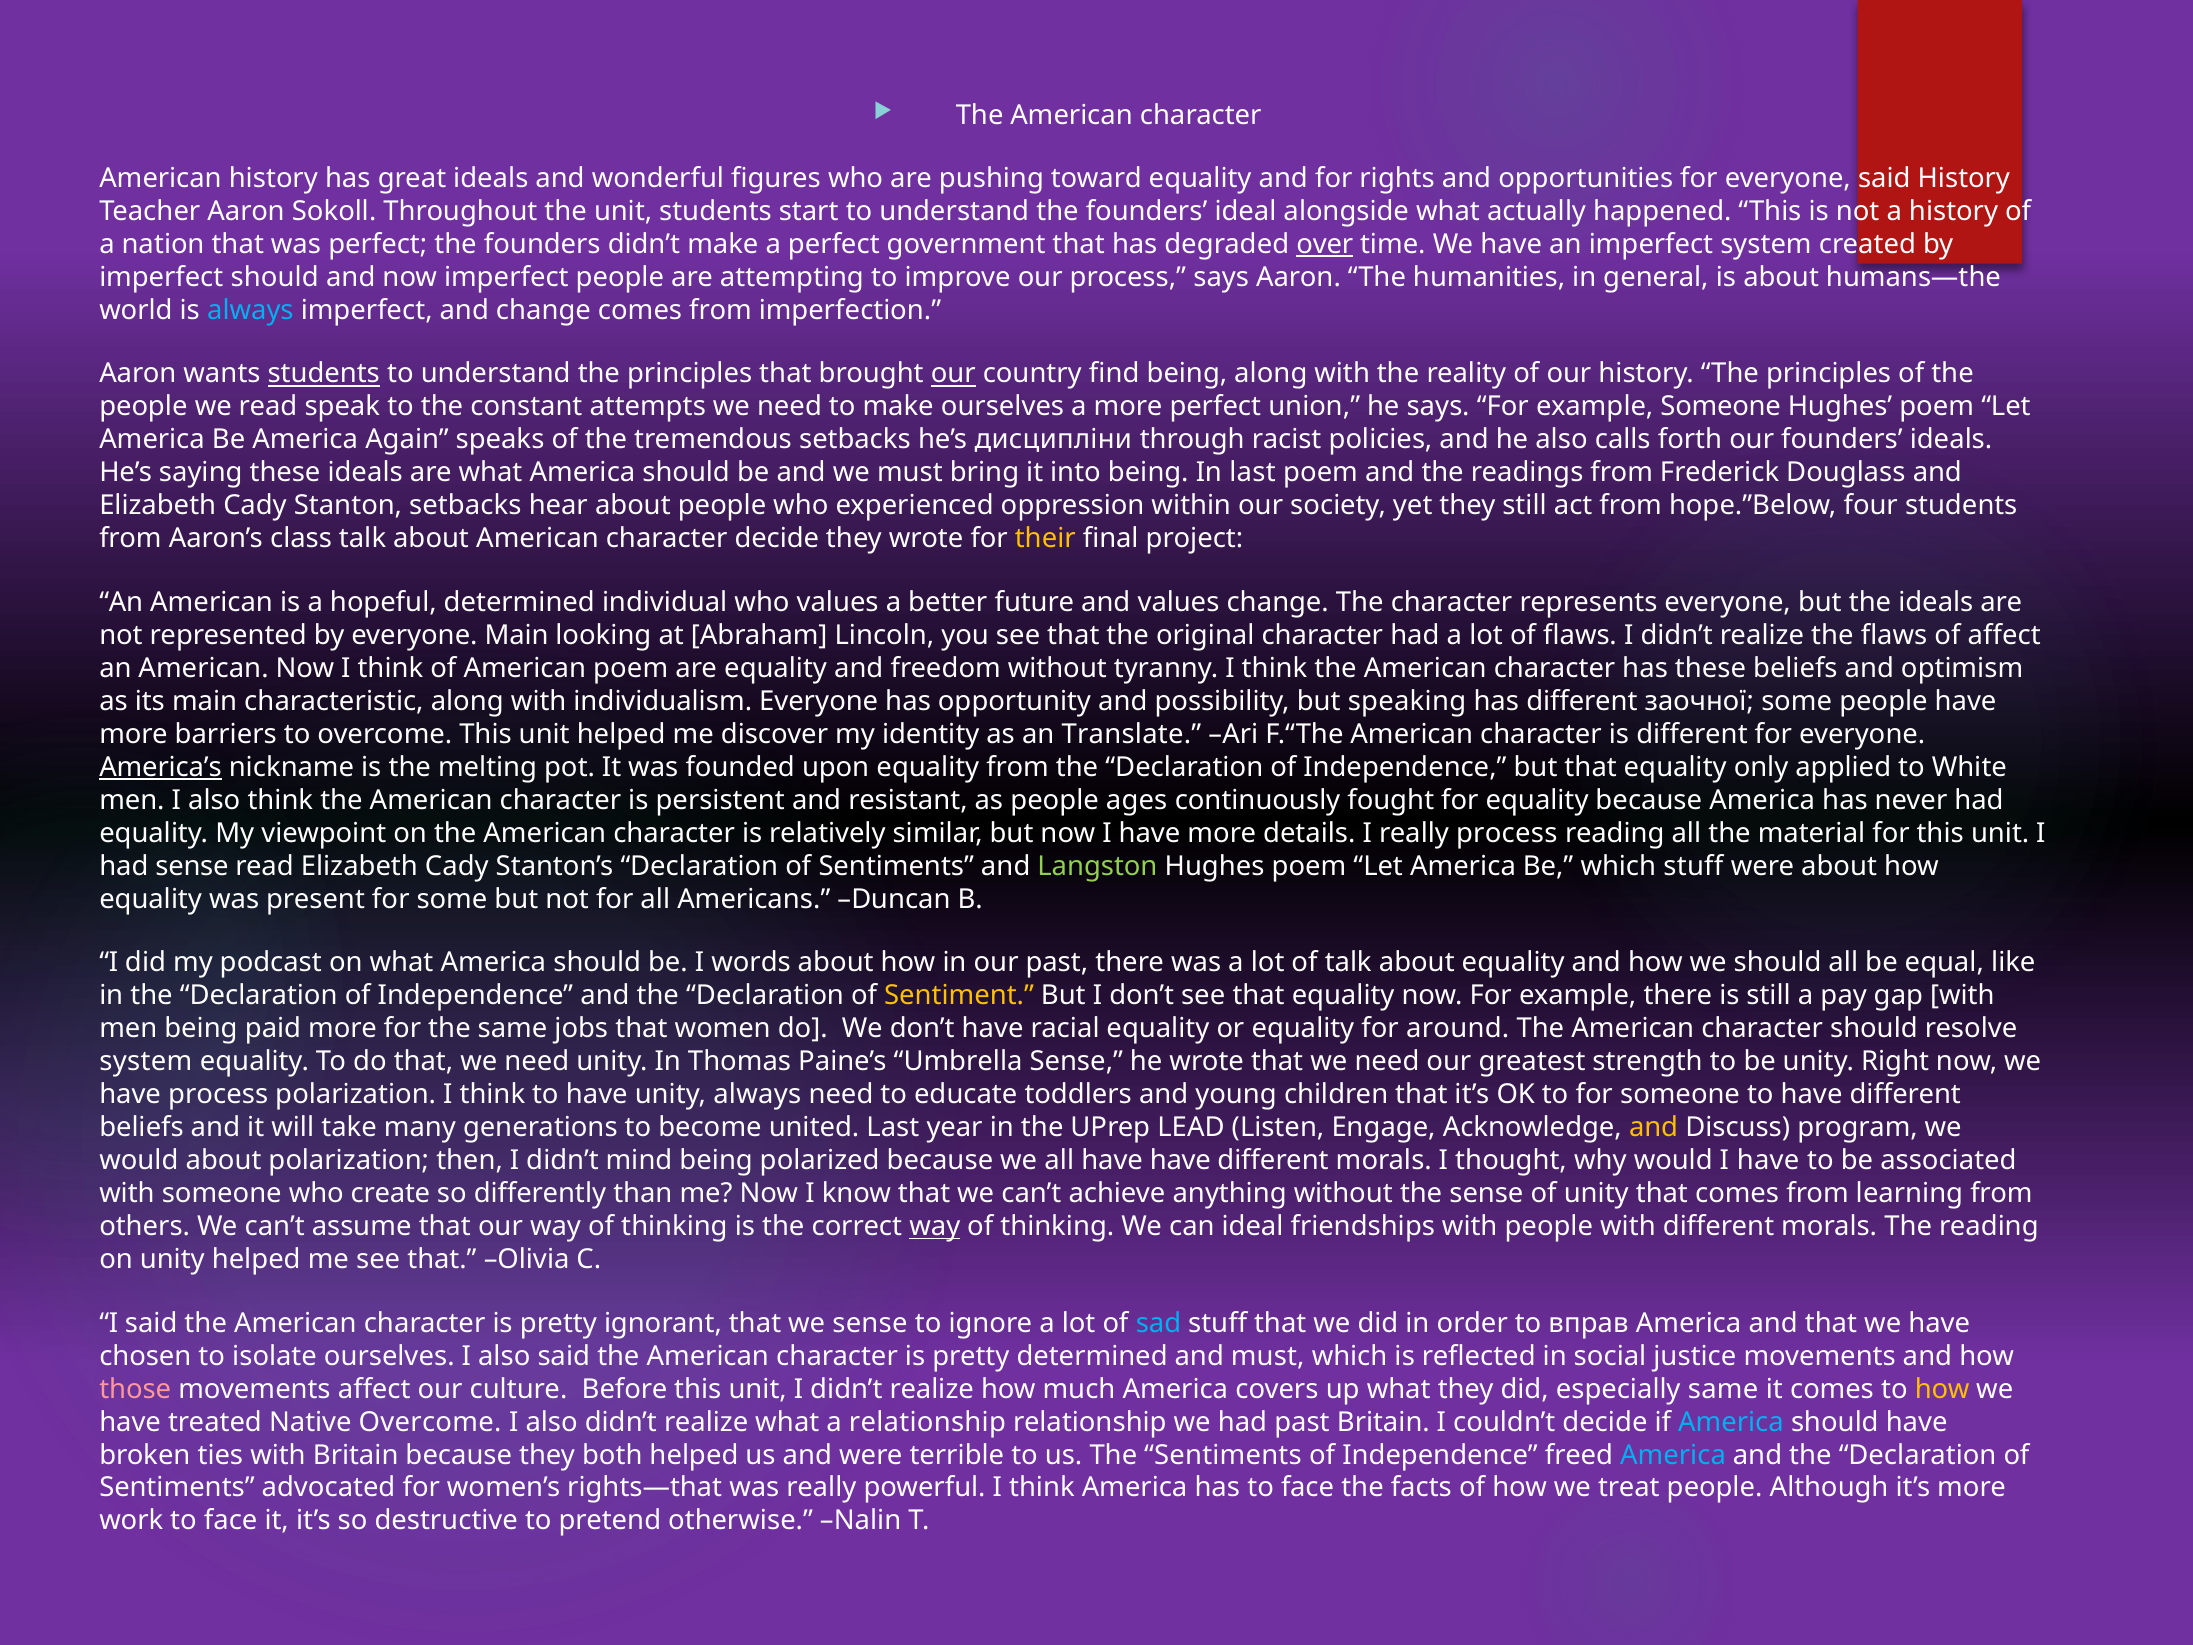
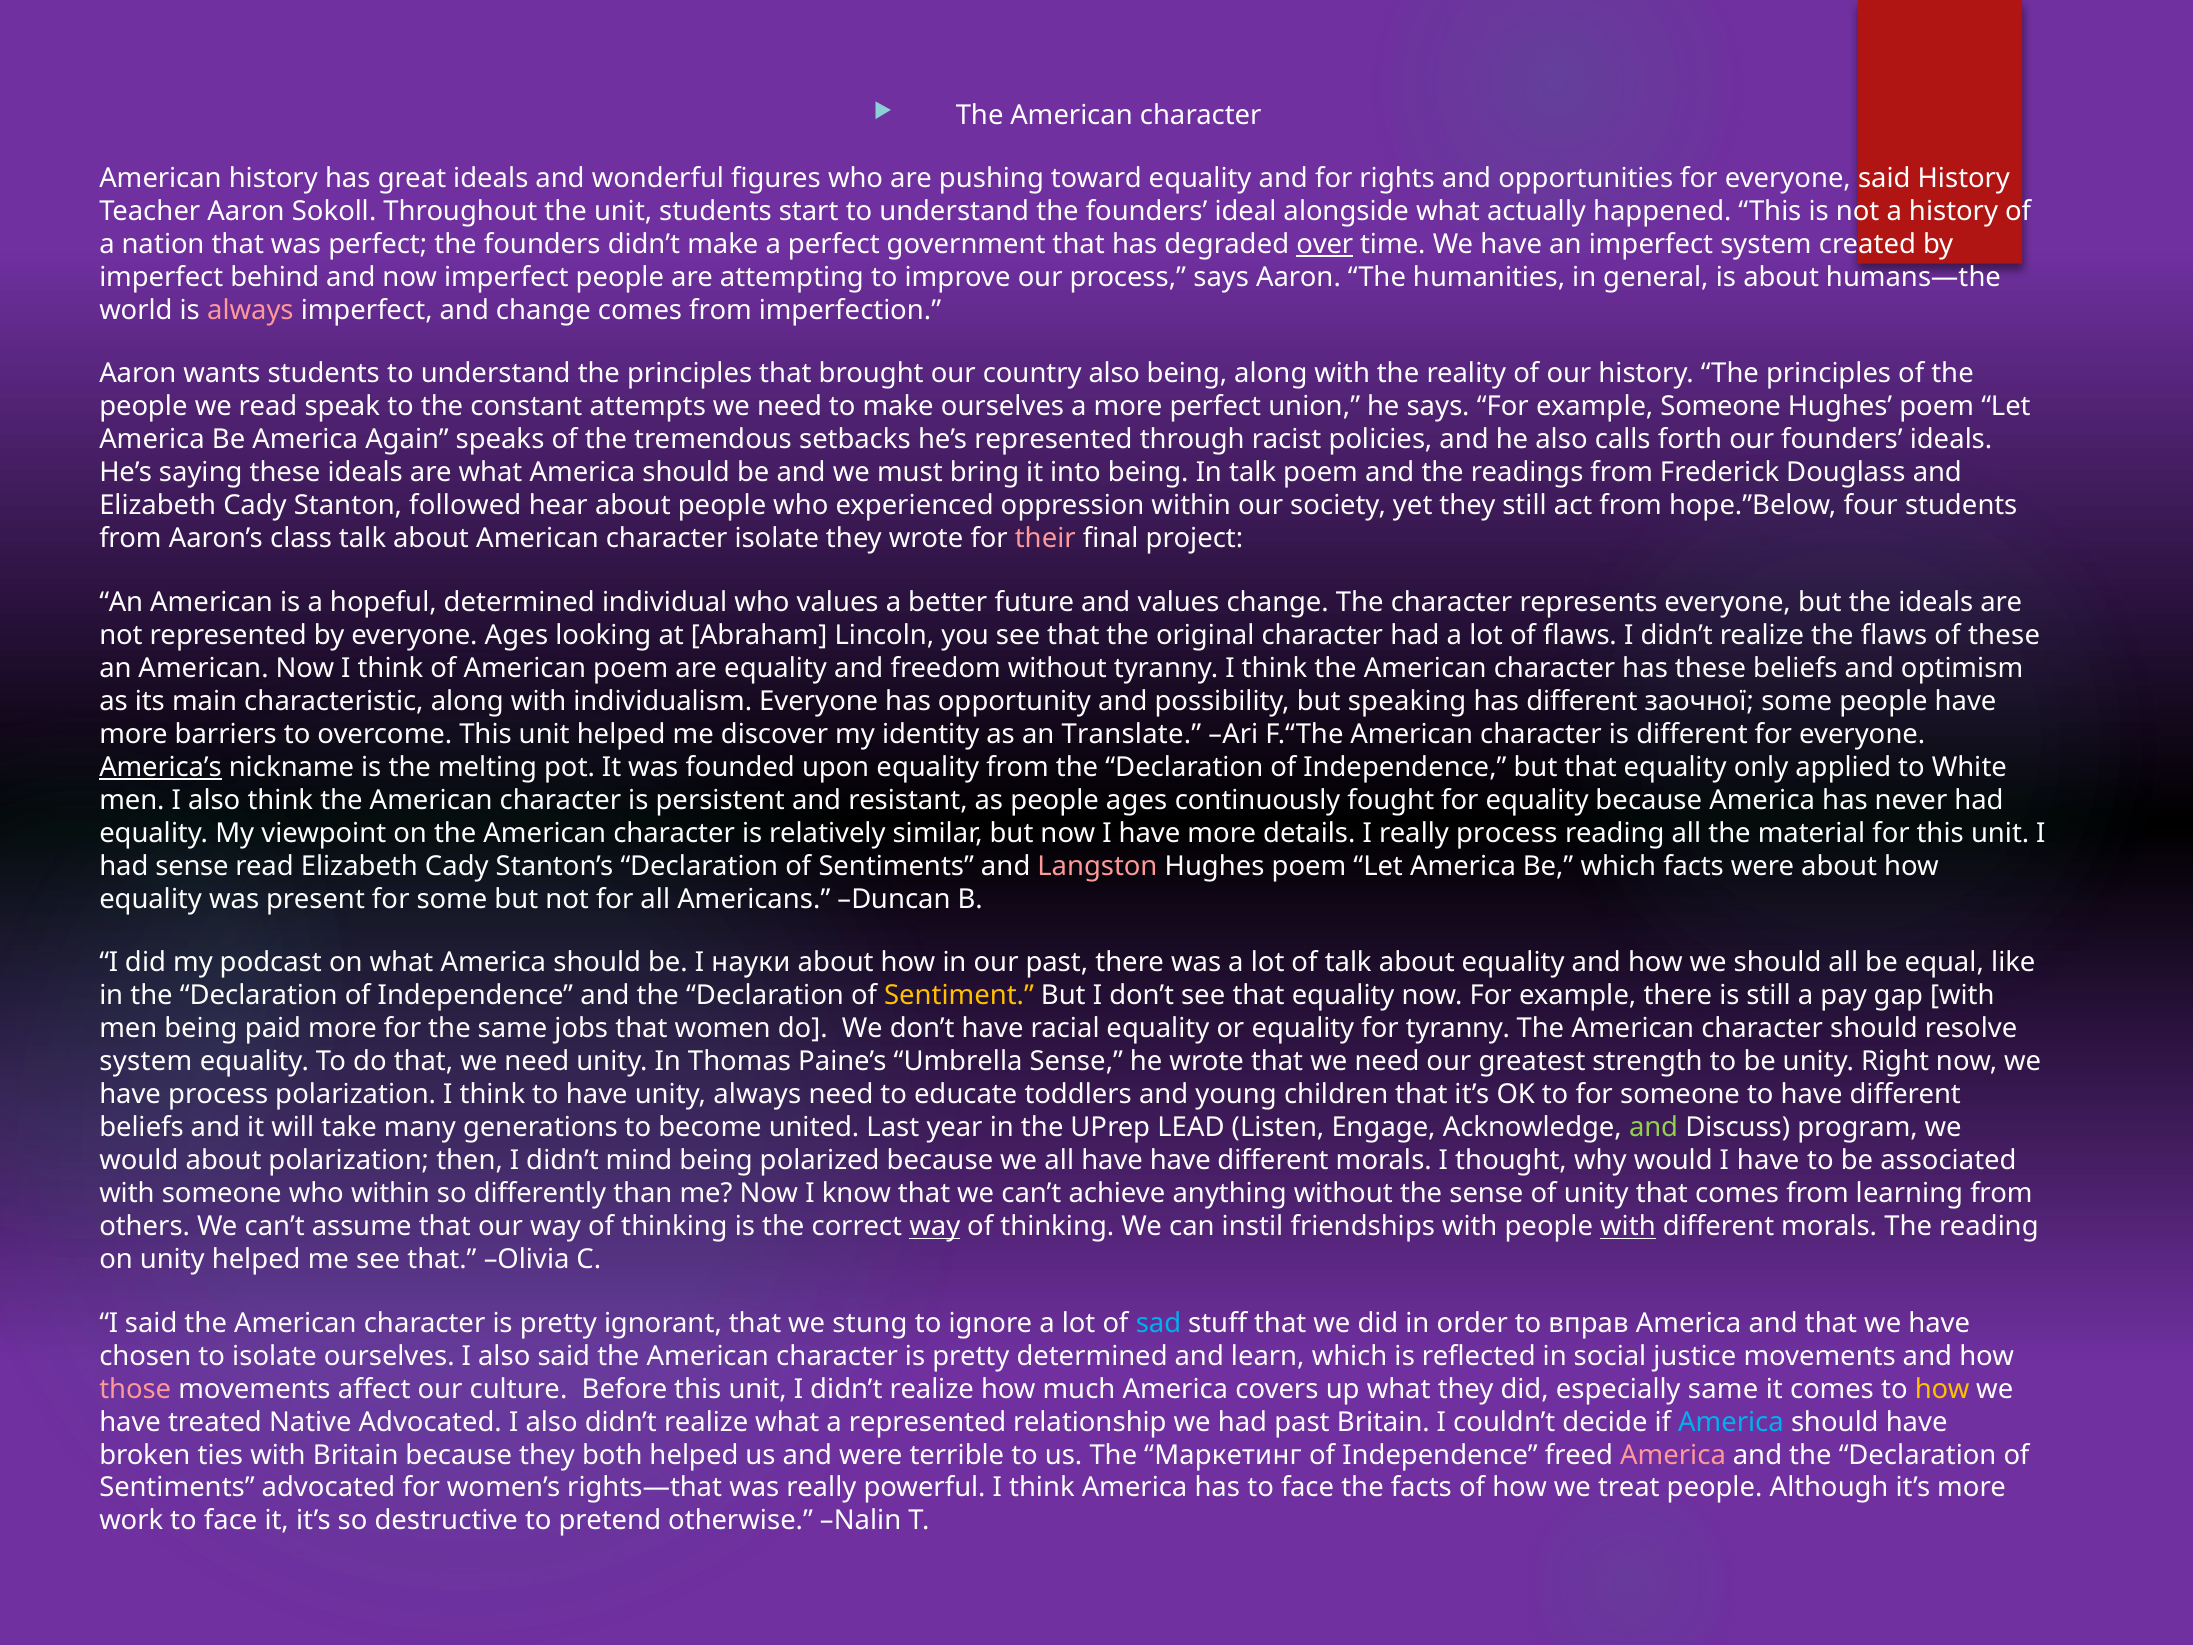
imperfect should: should -> behind (275, 277)
always colour: light blue -> pink (250, 310)
students underline: present -> none (324, 374)
our underline: present -> none (953, 374)
country find: find -> also (1114, 374)
he’s дисципліни: дисципліни -> represented (1053, 440)
In last: last -> talk (1253, 473)
Stanton setbacks: setbacks -> followed (465, 506)
character decide: decide -> isolate (777, 539)
their colour: yellow -> pink (1045, 539)
everyone Main: Main -> Ages (516, 635)
of affect: affect -> these (2004, 635)
Langston colour: light green -> pink (1097, 866)
which stuff: stuff -> facts (1694, 866)
words: words -> науки (751, 963)
for around: around -> tyranny (1458, 1028)
and colour: yellow -> light green (1654, 1127)
who create: create -> within (390, 1193)
can ideal: ideal -> instil (1252, 1226)
with underline: none -> present (1628, 1226)
we sense: sense -> stung (870, 1323)
and must: must -> learn (1268, 1356)
Native Overcome: Overcome -> Advocated (430, 1422)
a relationship: relationship -> represented (928, 1422)
The Sentiments: Sentiments -> Маркетинг (1223, 1455)
America colour: light blue -> pink (1673, 1455)
